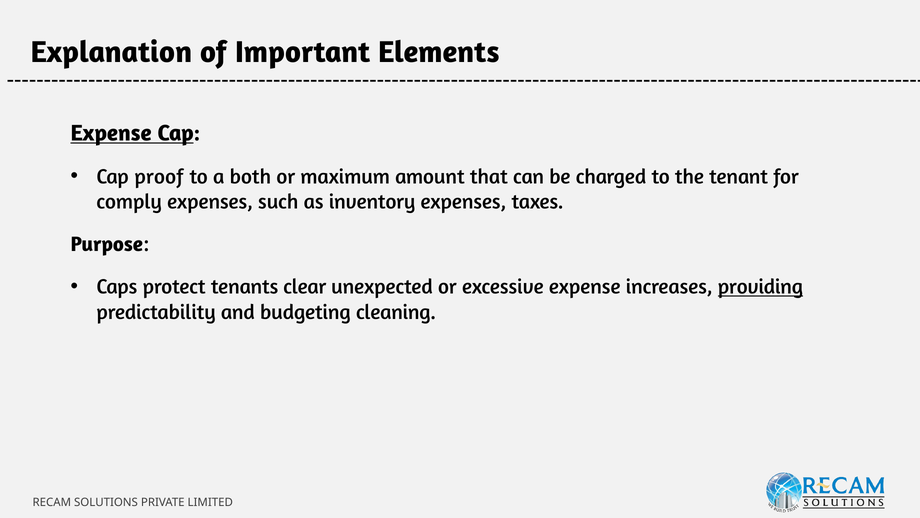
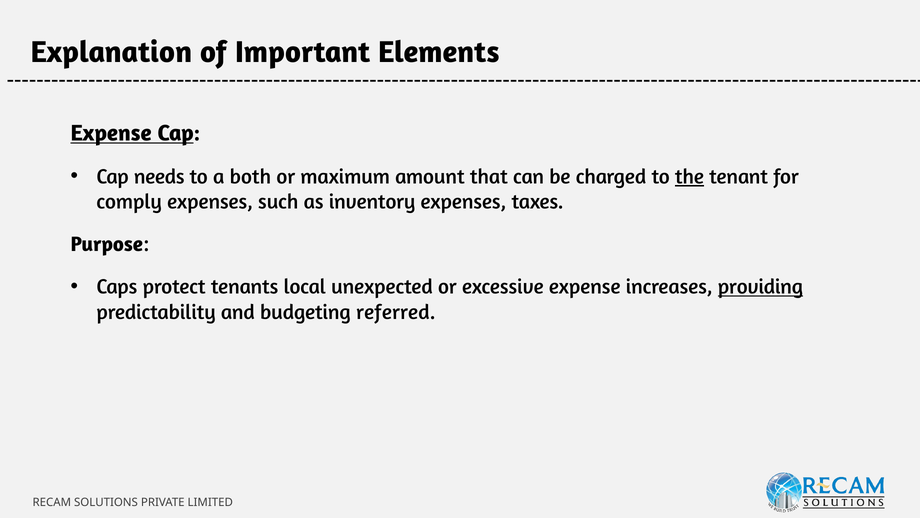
proof: proof -> needs (159, 176)
the underline: none -> present (689, 176)
clear: clear -> local (305, 287)
cleaning: cleaning -> referred (396, 312)
